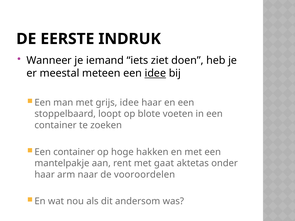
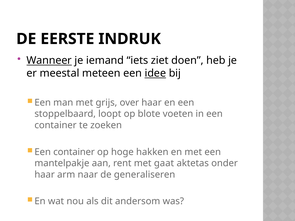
Wanneer underline: none -> present (49, 61)
grijs idee: idee -> over (129, 103)
vooroordelen: vooroordelen -> generaliseren (145, 175)
